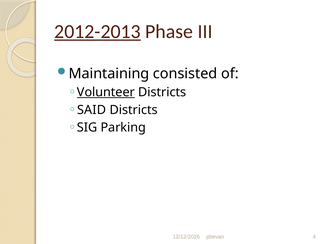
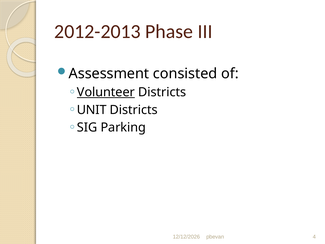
2012-2013 underline: present -> none (97, 31)
Maintaining: Maintaining -> Assessment (109, 74)
SAID: SAID -> UNIT (92, 110)
